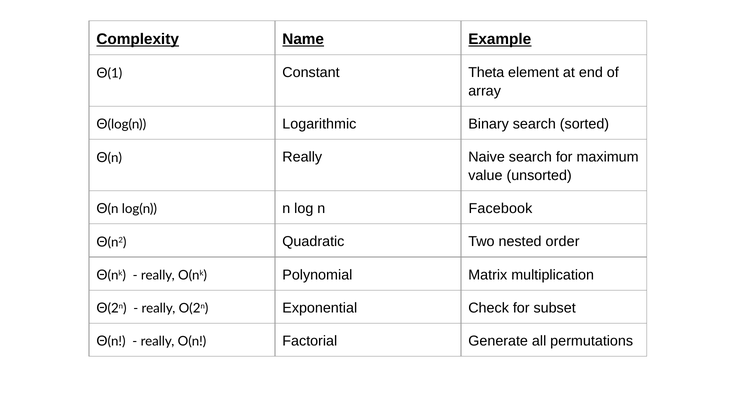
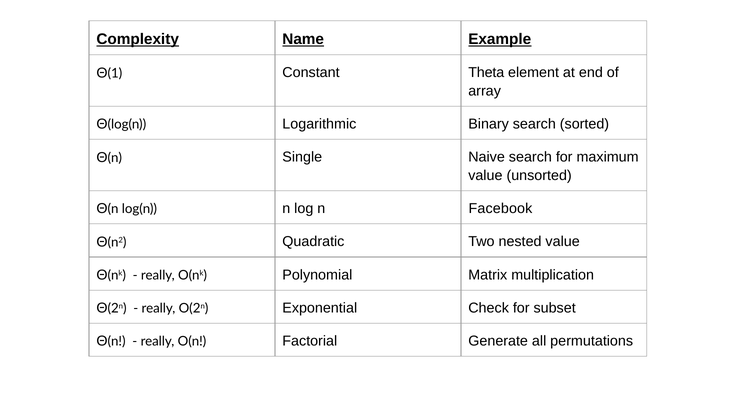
Θ(n Really: Really -> Single (302, 157)
nested order: order -> value (563, 242)
